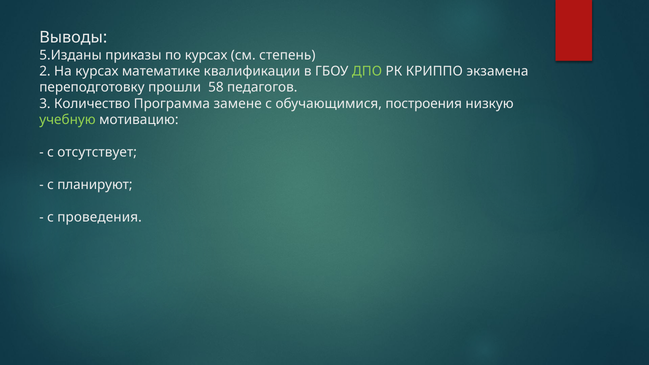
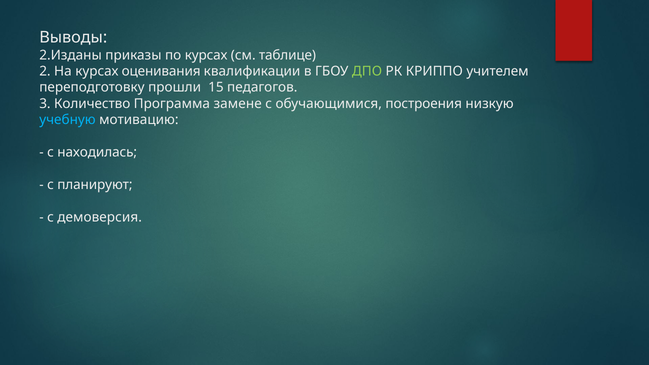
5.Изданы: 5.Изданы -> 2.Изданы (71, 55)
степень: степень -> таблице (287, 55)
математике: математике -> оценивания (161, 71)
экзамена: экзамена -> учителем (497, 71)
58: 58 -> 15 (216, 88)
учебную colour: light green -> light blue (67, 120)
отсутствует: отсутствует -> находилась (97, 152)
проведения: проведения -> демоверсия (100, 217)
